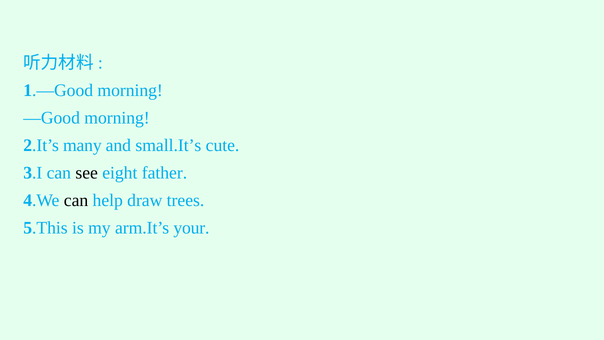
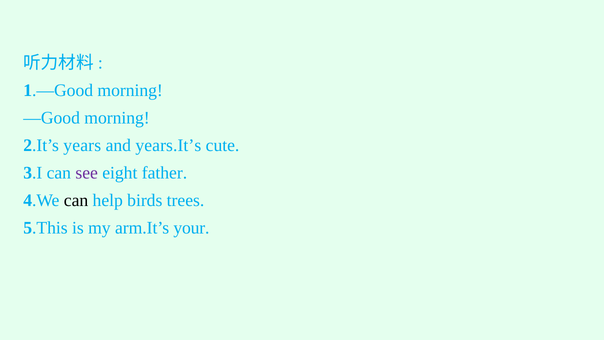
many: many -> years (82, 145)
small.It’s: small.It’s -> years.It’s (168, 145)
see colour: black -> purple (87, 173)
draw: draw -> birds (145, 200)
